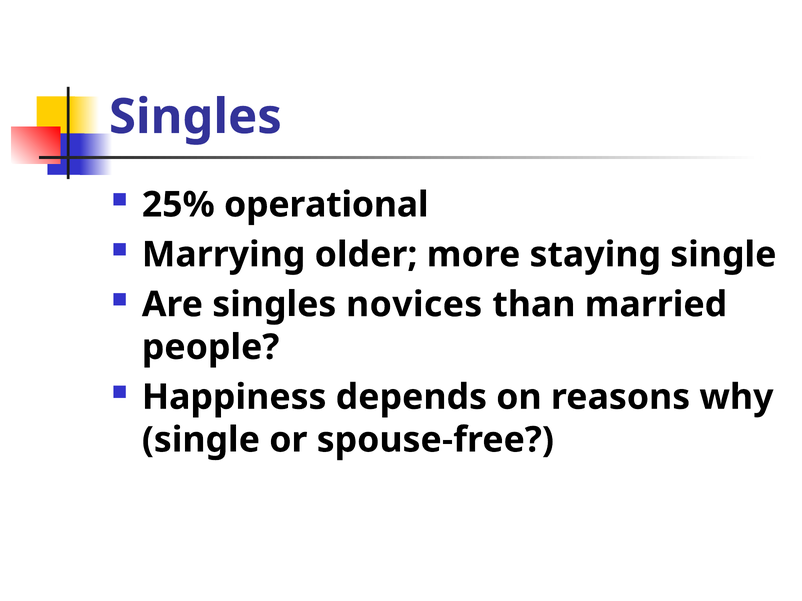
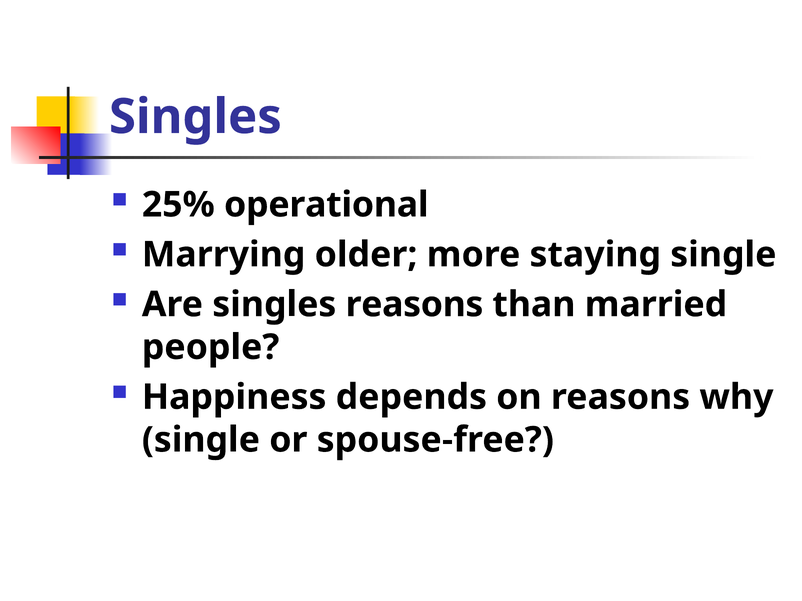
singles novices: novices -> reasons (414, 305)
